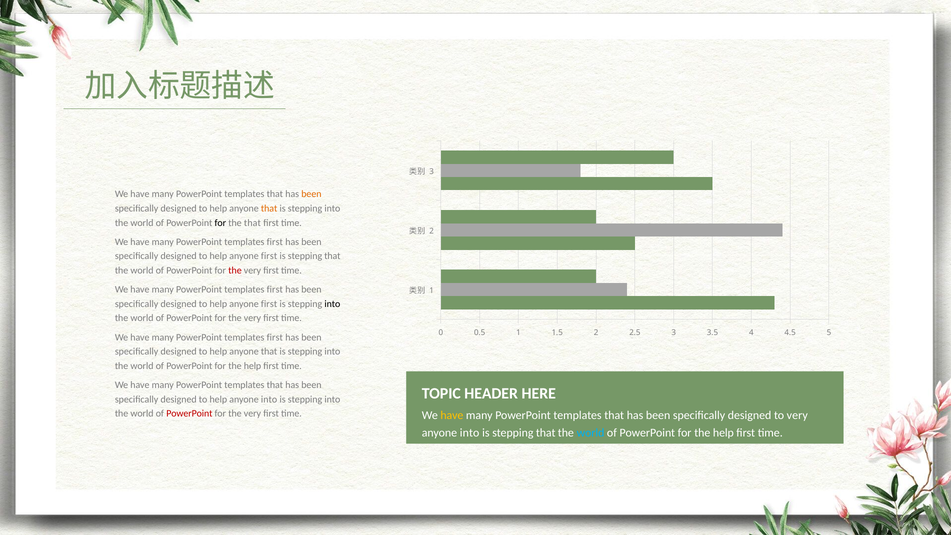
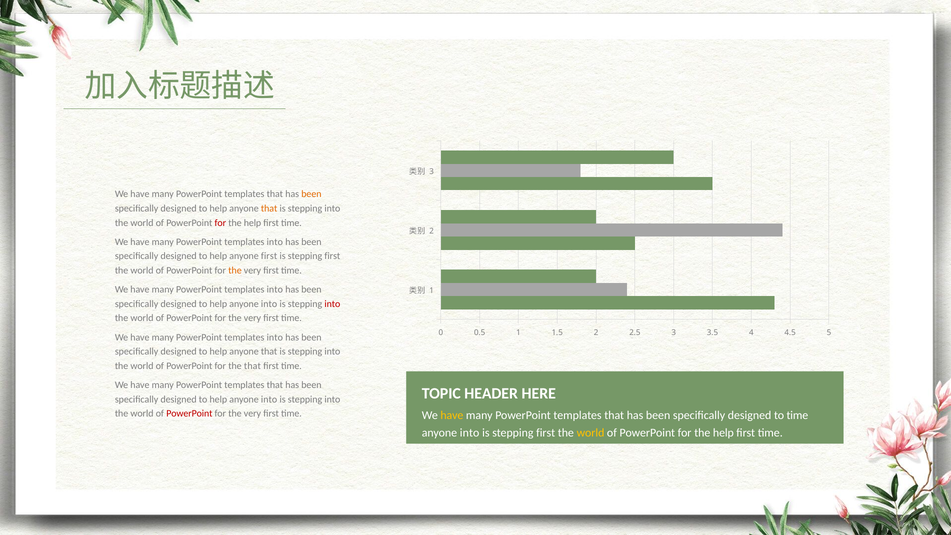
for colour: black -> red (220, 223)
that: that -> help (253, 223)
first: first -> into (275, 242)
that: that -> first (332, 256)
the colour: red -> orange (235, 271)
first: first -> into (275, 290)
first: first -> into (269, 304)
into colour: black -> red (332, 304)
first: first -> into (275, 337)
help: help -> that (252, 366)
to very: very -> time (797, 416)
that: that -> first (546, 433)
world colour: light blue -> yellow (591, 433)
